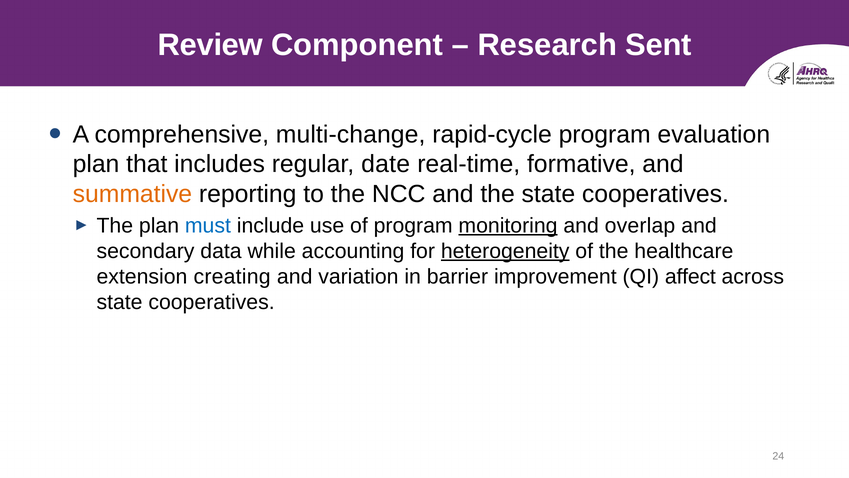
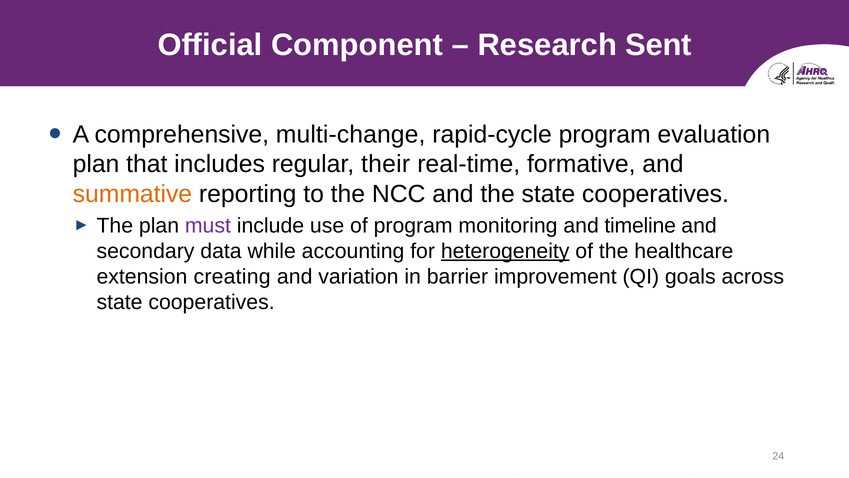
Review: Review -> Official (210, 45)
date: date -> their (386, 164)
must colour: blue -> purple (208, 225)
monitoring underline: present -> none (508, 225)
overlap: overlap -> timeline (640, 225)
affect: affect -> goals (690, 276)
